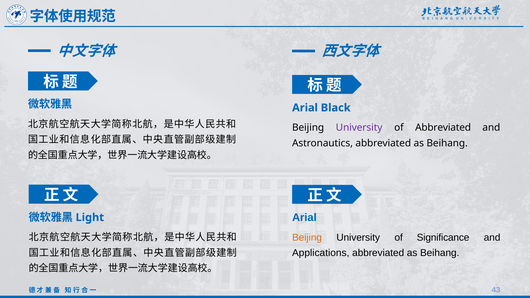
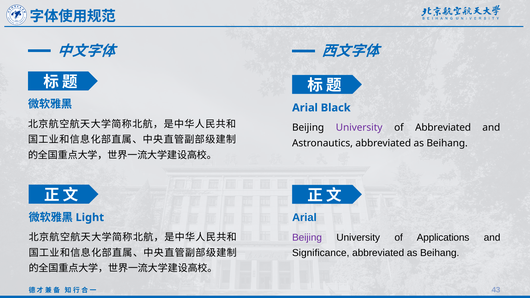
Beijing colour: orange -> purple (307, 238)
Significance: Significance -> Applications (443, 238)
Applications: Applications -> Significance (321, 253)
